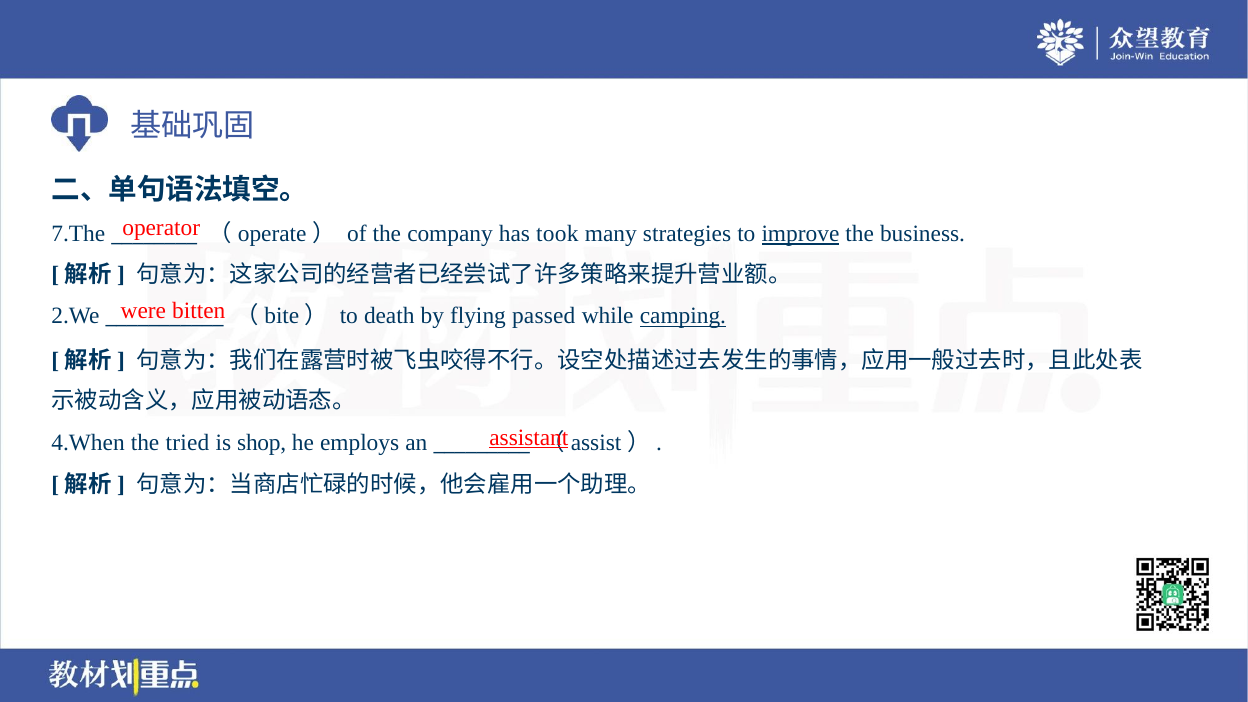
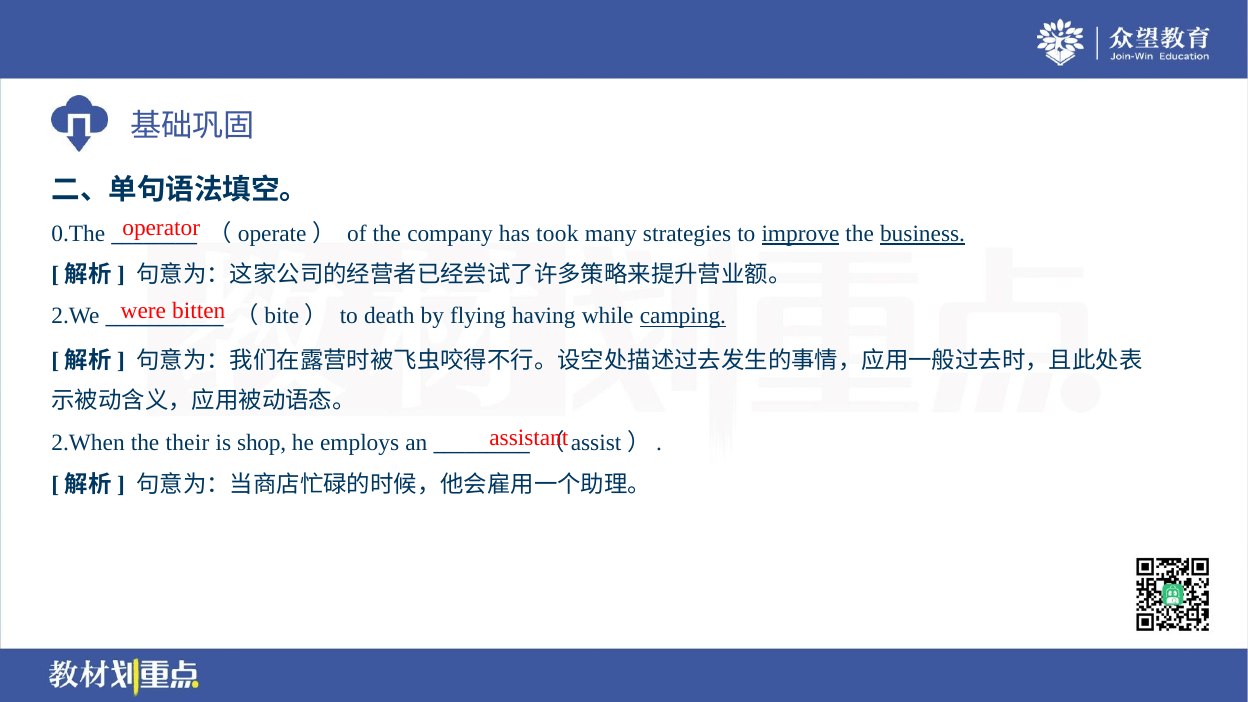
7.The: 7.The -> 0.The (78, 234)
business underline: none -> present (923, 234)
passed: passed -> having (544, 316)
assistant underline: present -> none (529, 438)
4.When: 4.When -> 2.When (88, 443)
tried: tried -> their (187, 443)
